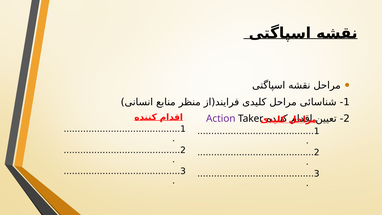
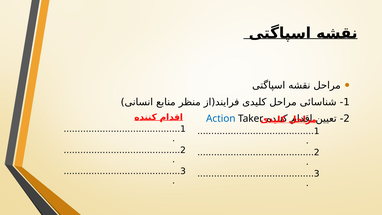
Action colour: purple -> blue (221, 119)
